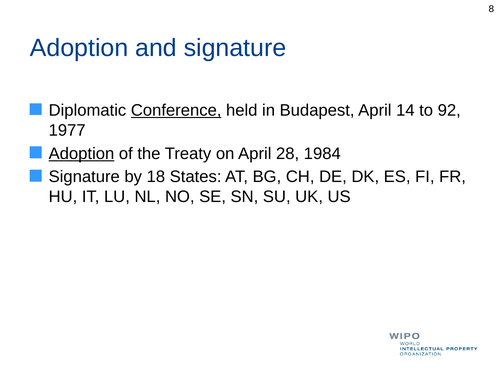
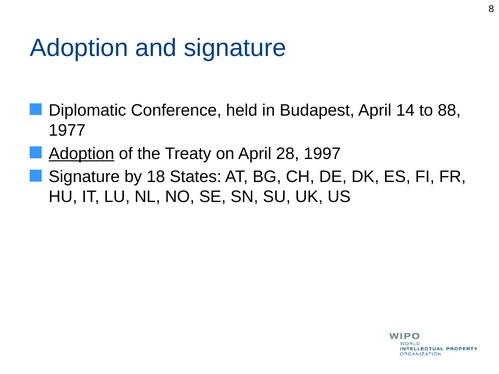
Conference underline: present -> none (176, 110)
92: 92 -> 88 (449, 110)
1984: 1984 -> 1997 (322, 154)
